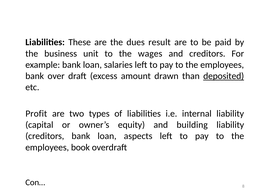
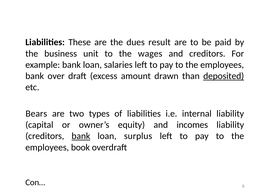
Profit: Profit -> Bears (36, 114)
building: building -> incomes (192, 125)
bank underline: none -> present (81, 136)
aspects: aspects -> surplus (138, 136)
